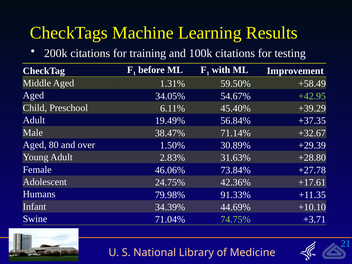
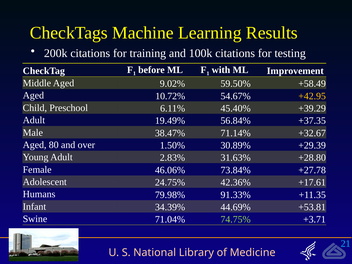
1.31%: 1.31% -> 9.02% (172, 84)
34.05%: 34.05% -> 10.72% (170, 96)
+42.95 colour: light green -> yellow (312, 96)
+10.10: +10.10 -> +53.81 (312, 207)
